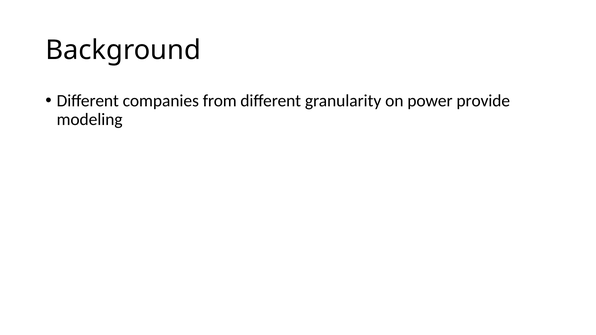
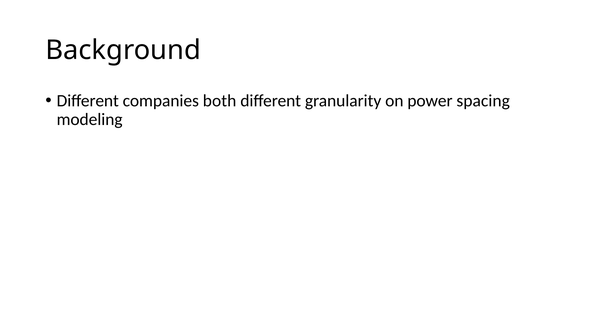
from: from -> both (220, 101)
provide: provide -> spacing (483, 101)
